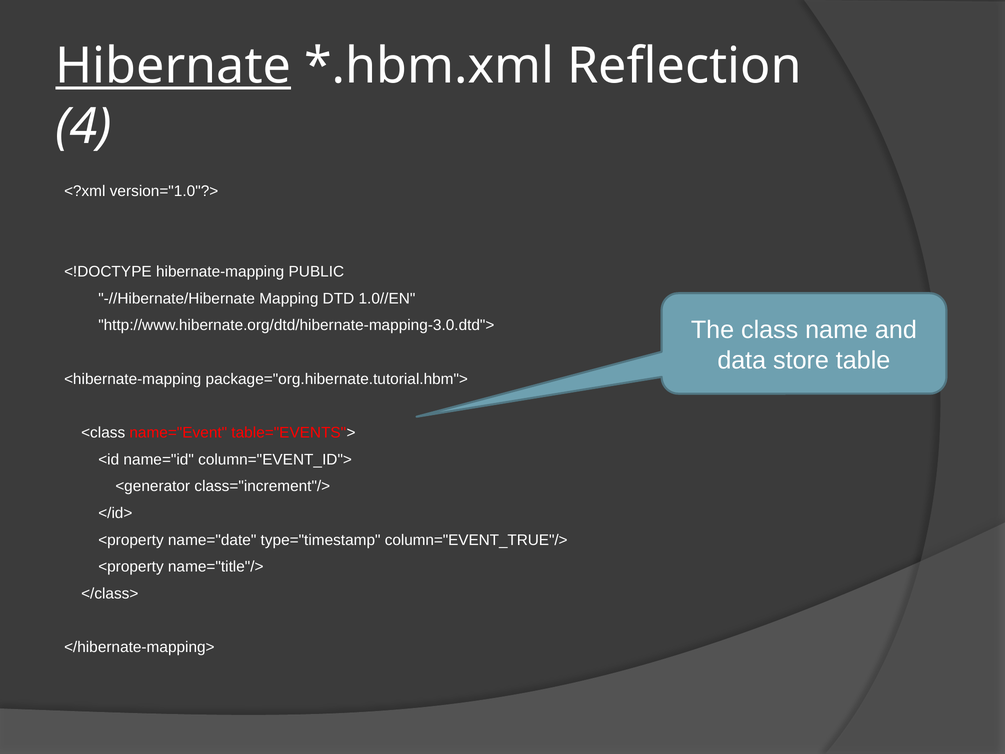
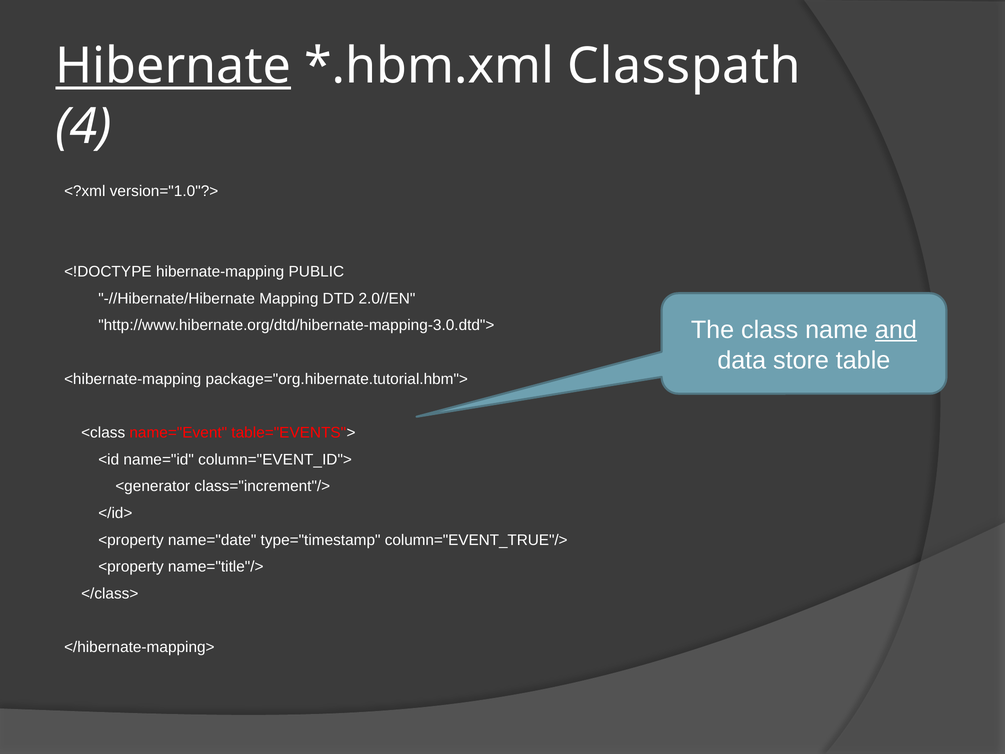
Reflection: Reflection -> Classpath (684, 66)
1.0//EN: 1.0//EN -> 2.0//EN (387, 298)
and underline: none -> present (896, 330)
